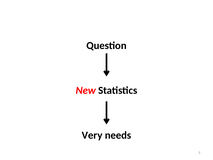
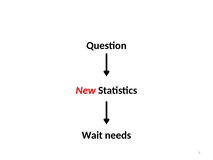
Very: Very -> Wait (92, 135)
